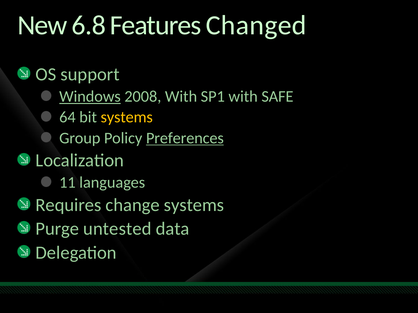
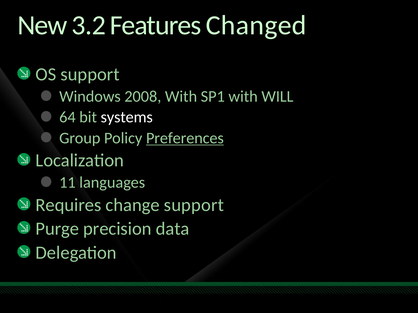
6.8: 6.8 -> 3.2 (89, 25)
Windows underline: present -> none (90, 97)
SAFE: SAFE -> WILL (277, 97)
systems colour: yellow -> white (127, 117)
change systems: systems -> support (194, 205)
untested: untested -> precision (117, 229)
